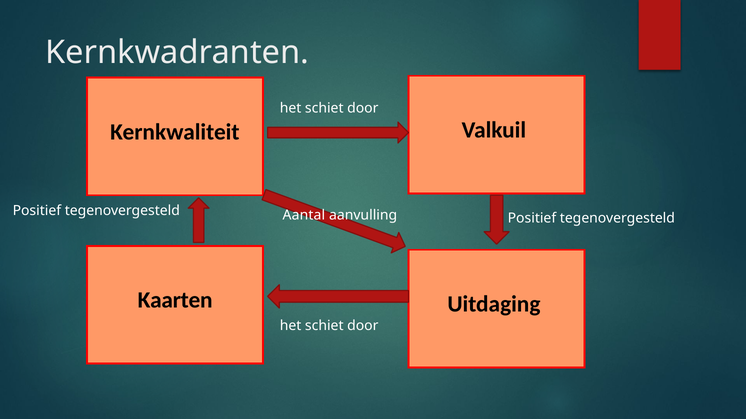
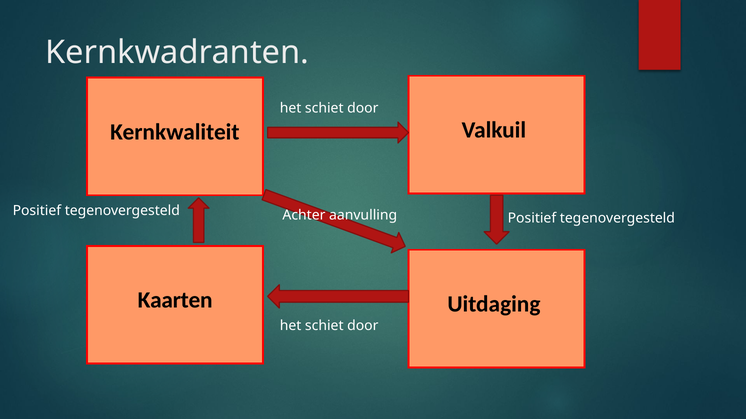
Aantal: Aantal -> Achter (304, 215)
